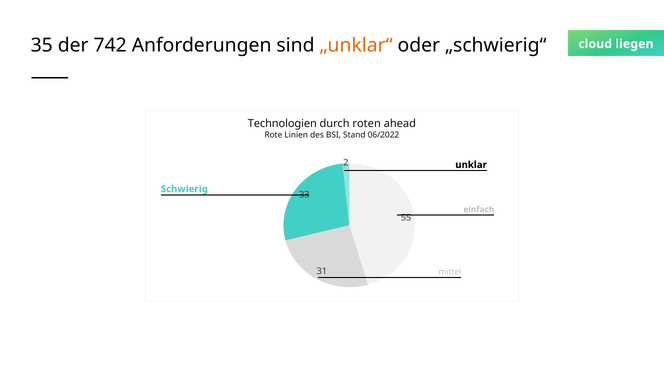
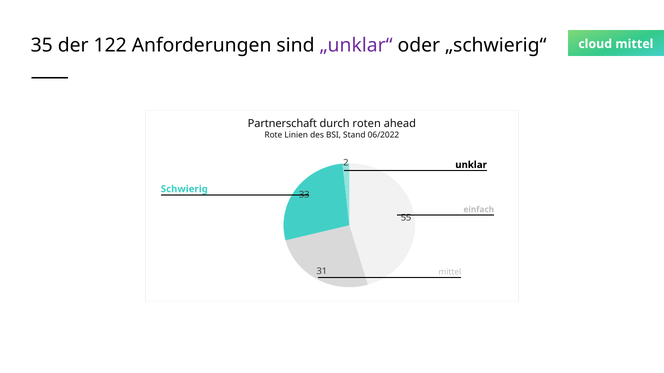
742: 742 -> 122 (110, 45)
„unklar“ colour: orange -> purple (356, 45)
cloud liegen: liegen -> mittel (634, 44)
Technologien: Technologien -> Partnerschaft (282, 124)
